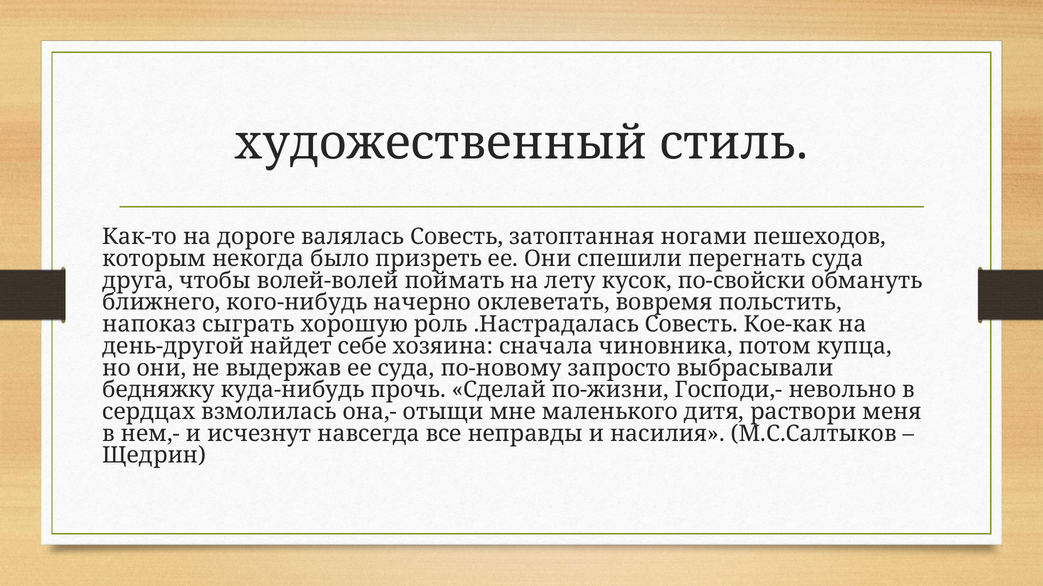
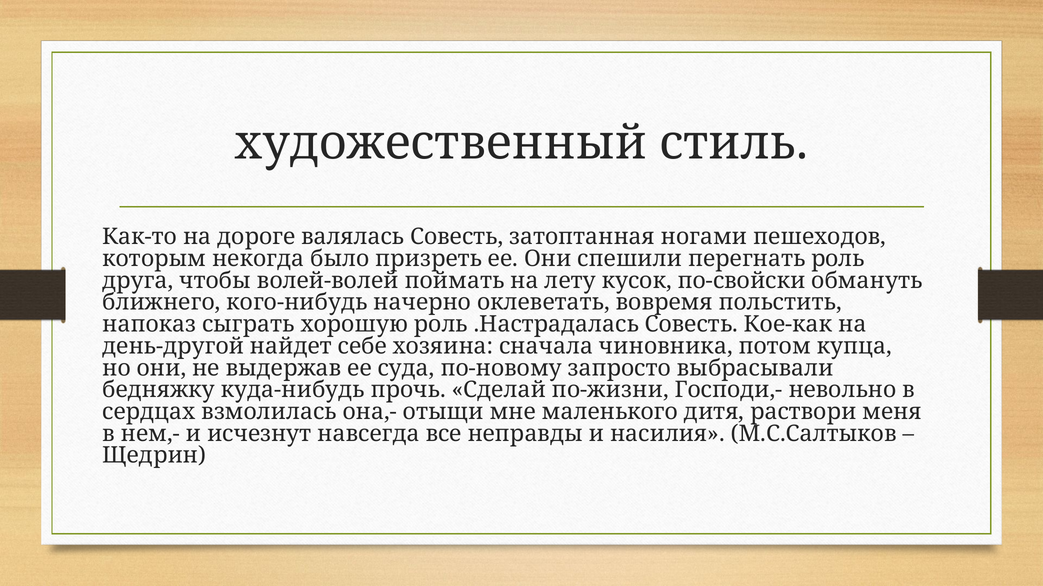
перегнать суда: суда -> роль (838, 259)
